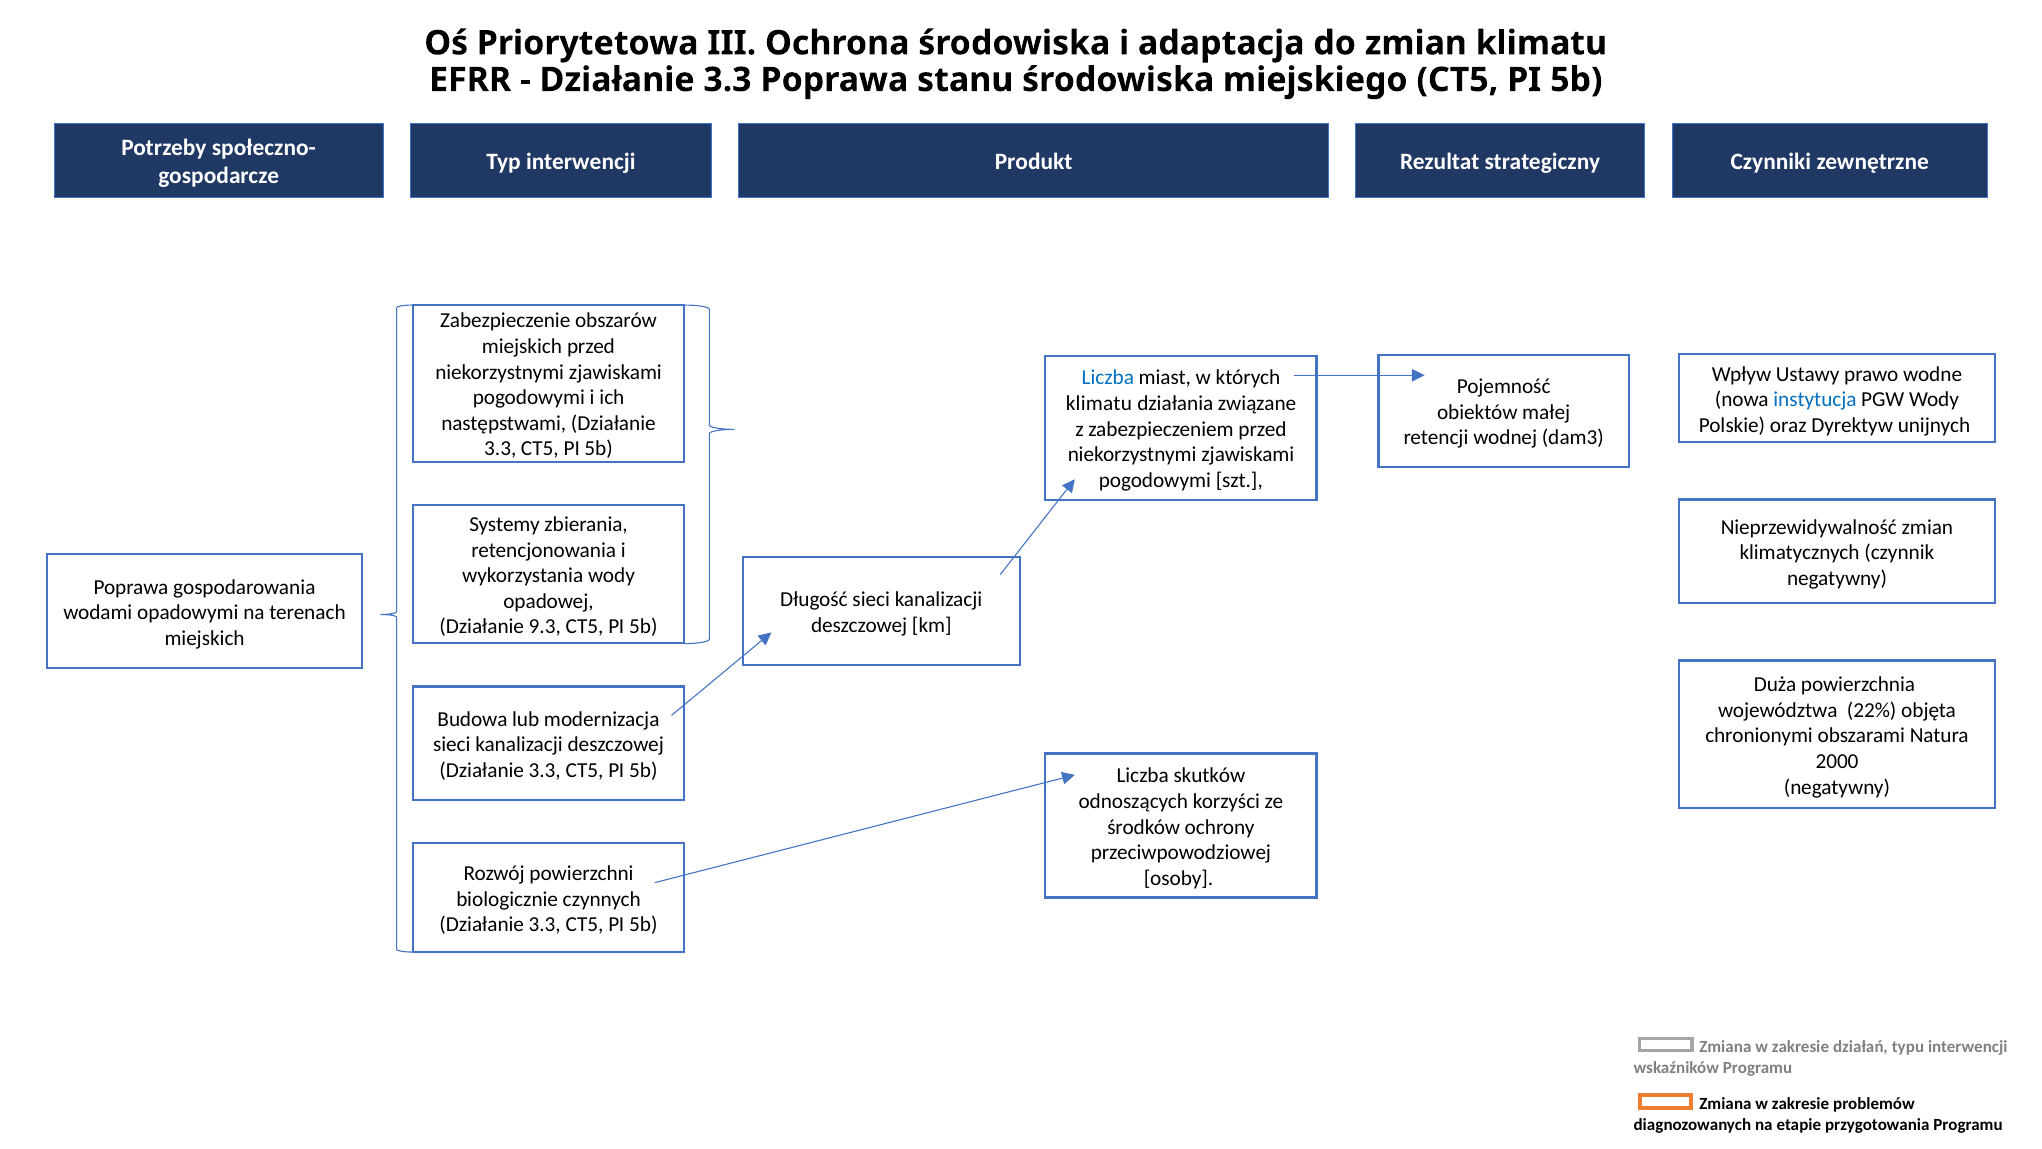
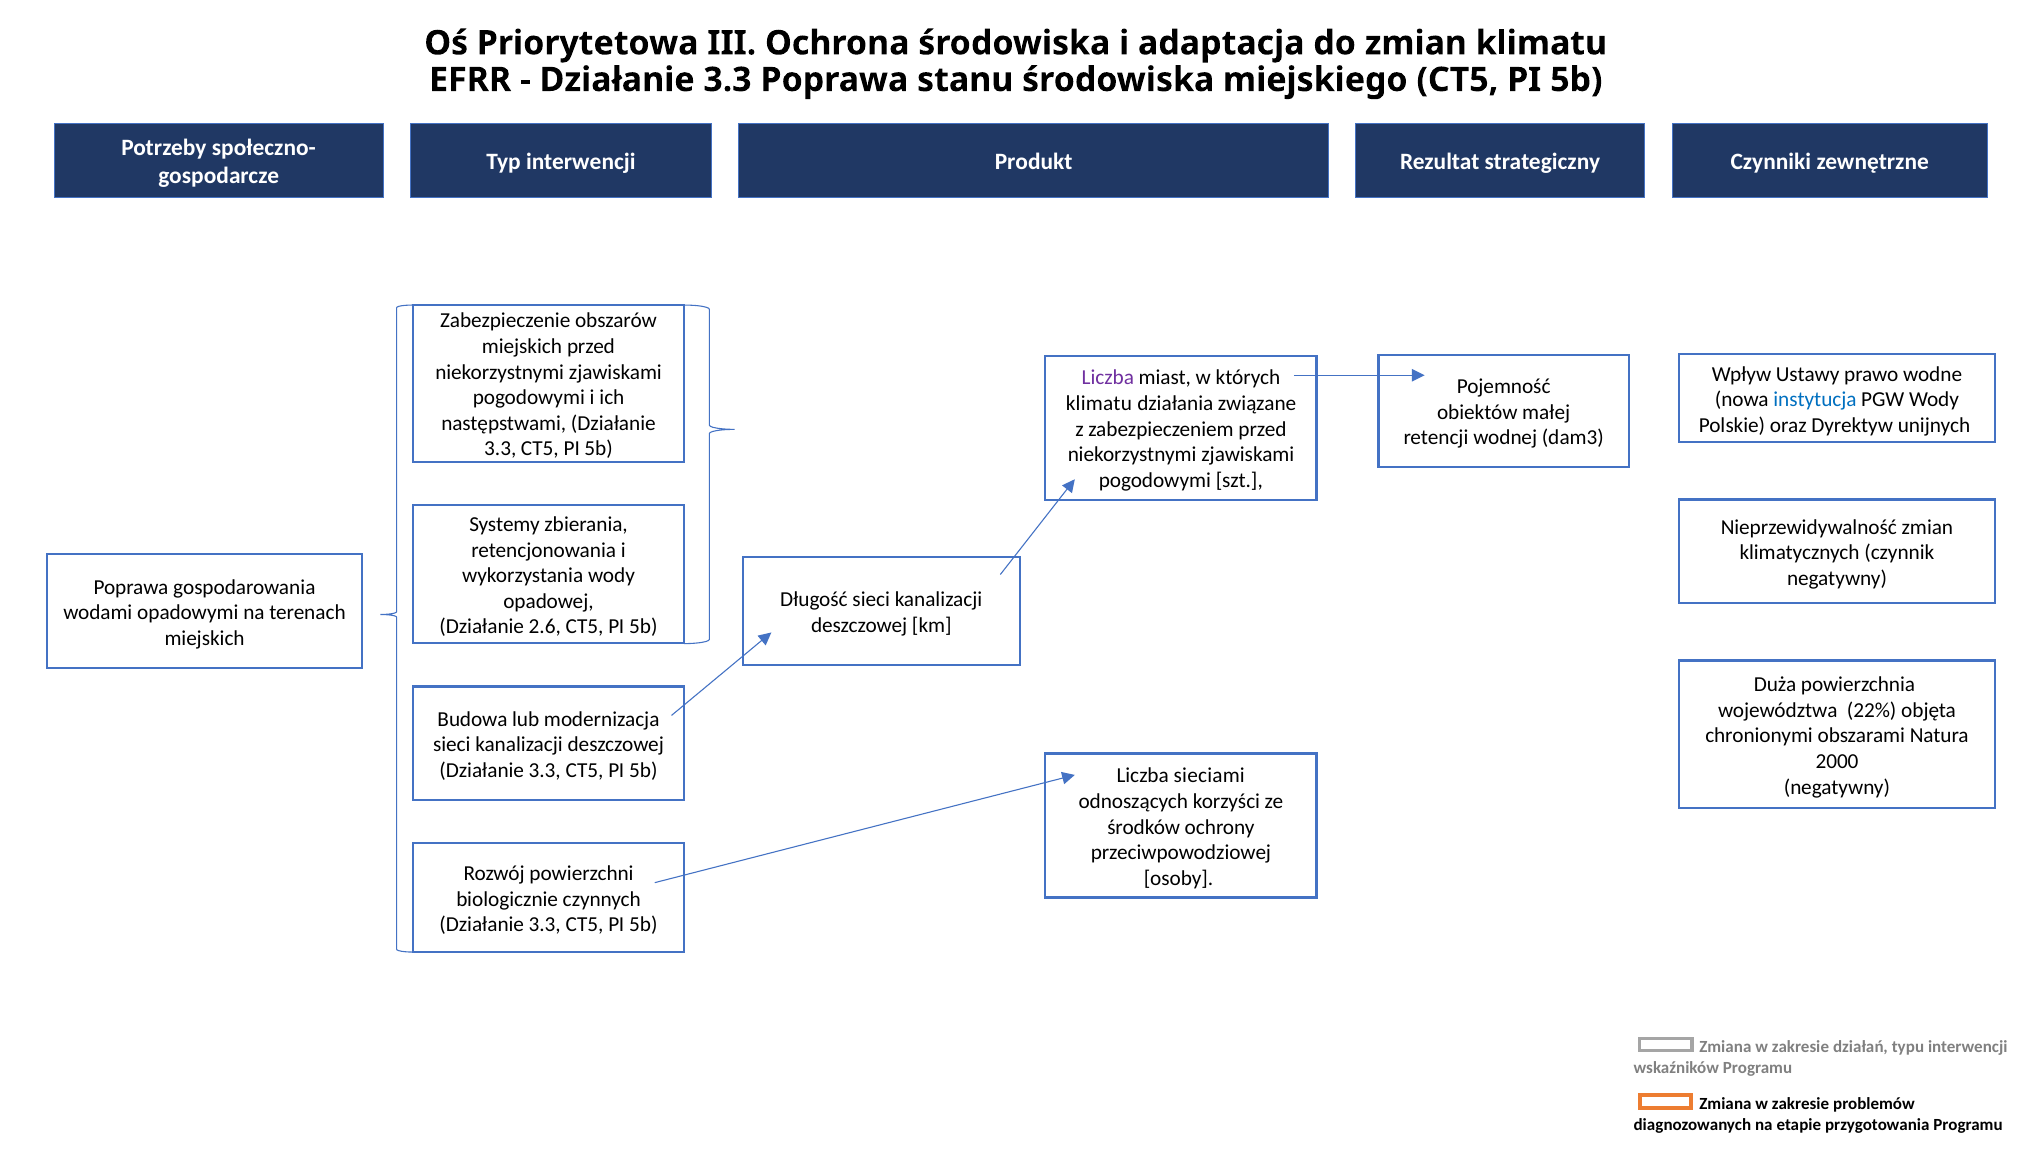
Liczba colour: blue -> purple (1108, 378)
9.3: 9.3 -> 2.6 (545, 627)
skutków: skutków -> sieciami (1209, 776)
